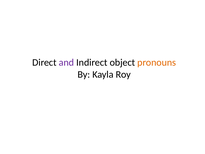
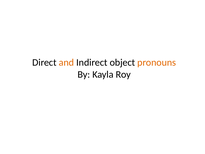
and colour: purple -> orange (66, 62)
